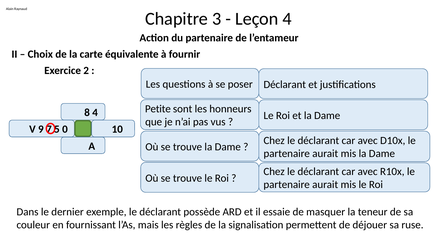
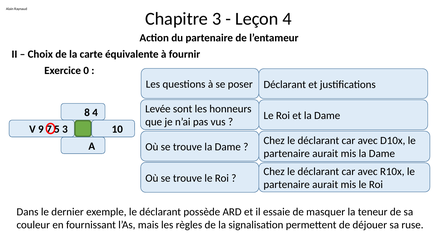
2: 2 -> 0 (86, 71)
Petite: Petite -> Levée (158, 109)
0: 0 -> 3 (65, 129)
